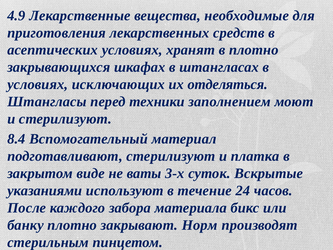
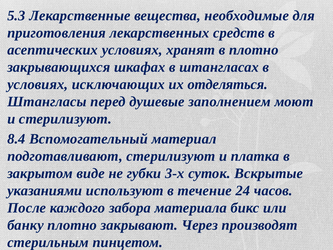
4.9: 4.9 -> 5.3 (16, 16)
техники: техники -> душевые (157, 102)
ваты: ваты -> губки (144, 173)
Норм: Норм -> Через (200, 225)
